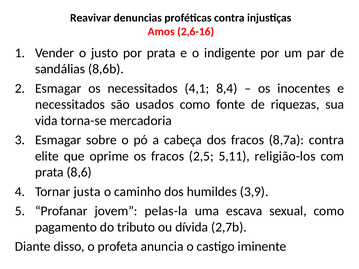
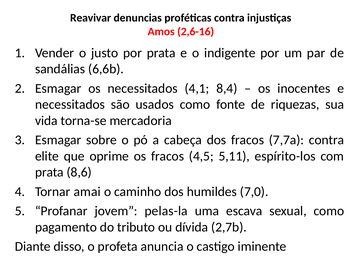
8,6b: 8,6b -> 6,6b (106, 69)
8,7a: 8,7a -> 7,7a (287, 140)
2,5: 2,5 -> 4,5 (201, 156)
religião-los: religião-los -> espírito-los (285, 156)
justa: justa -> amai (87, 192)
3,9: 3,9 -> 7,0 (254, 192)
